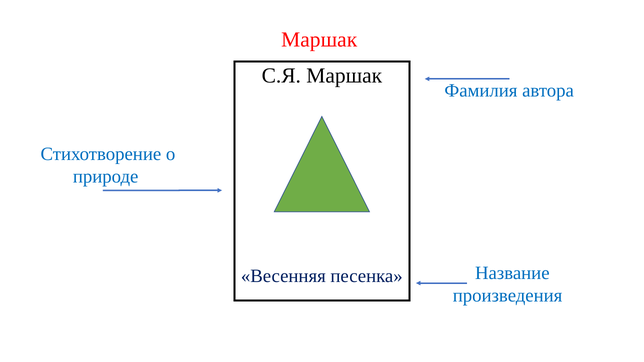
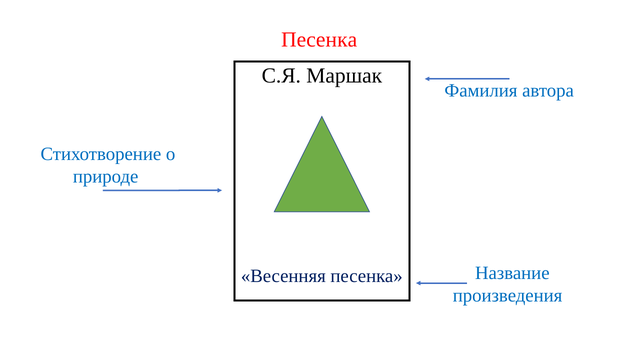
Маршак: Маршак -> Песенка (319, 40)
